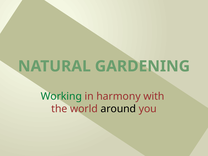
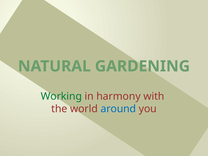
around colour: black -> blue (118, 109)
